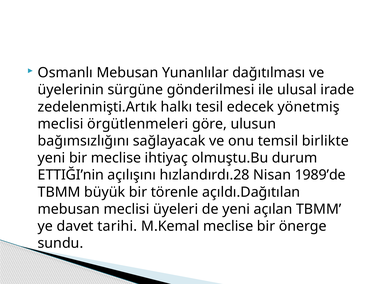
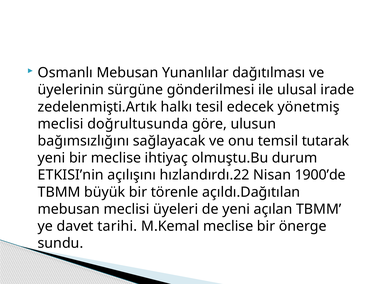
örgütlenmeleri: örgütlenmeleri -> doğrultusunda (138, 124)
birlikte: birlikte -> tutarak (326, 141)
ETTIĞI’nin: ETTIĞI’nin -> ETKISI’nin (71, 175)
hızlandırdı.28: hızlandırdı.28 -> hızlandırdı.22 (205, 175)
1989’de: 1989’de -> 1900’de (320, 175)
